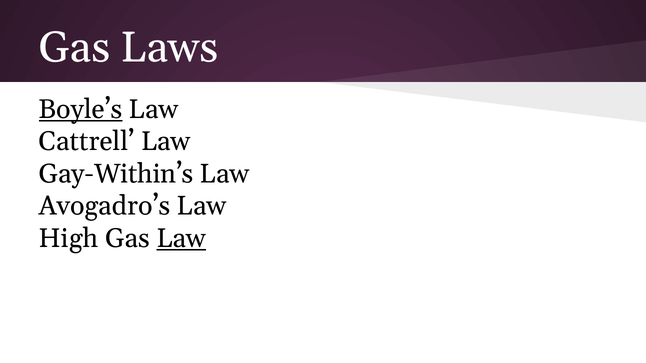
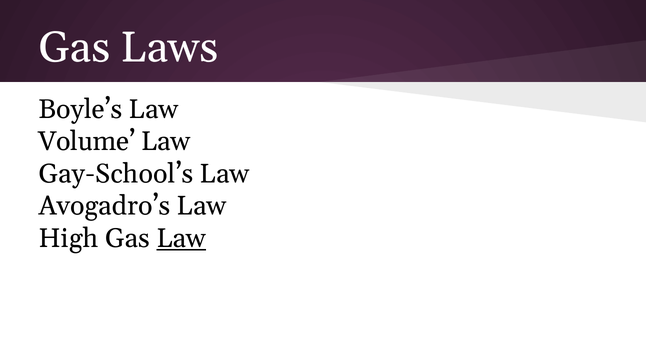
Boyle’s underline: present -> none (81, 109)
Cattrell: Cattrell -> Volume (87, 142)
Gay-Within’s: Gay-Within’s -> Gay-School’s (116, 174)
